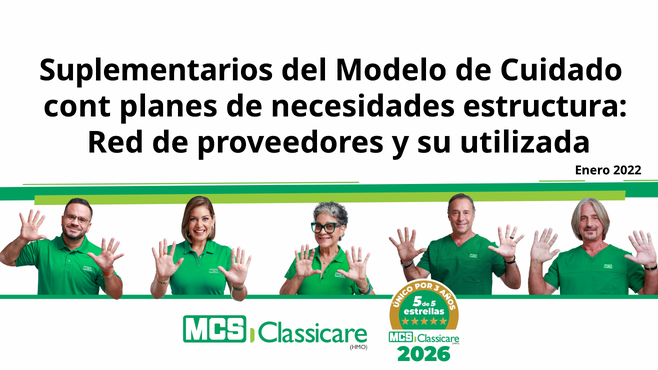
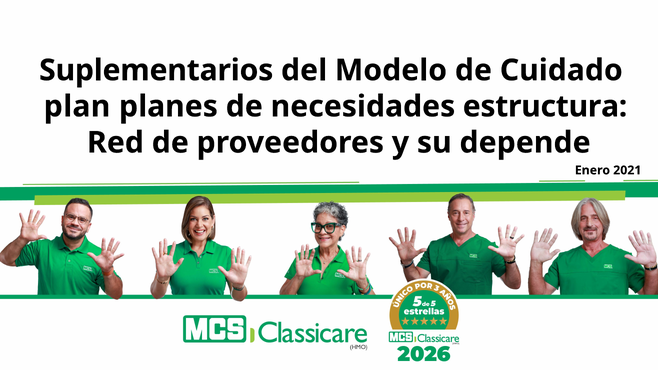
cont: cont -> plan (77, 107)
utilizada: utilizada -> depende (525, 143)
2022: 2022 -> 2021 (627, 170)
